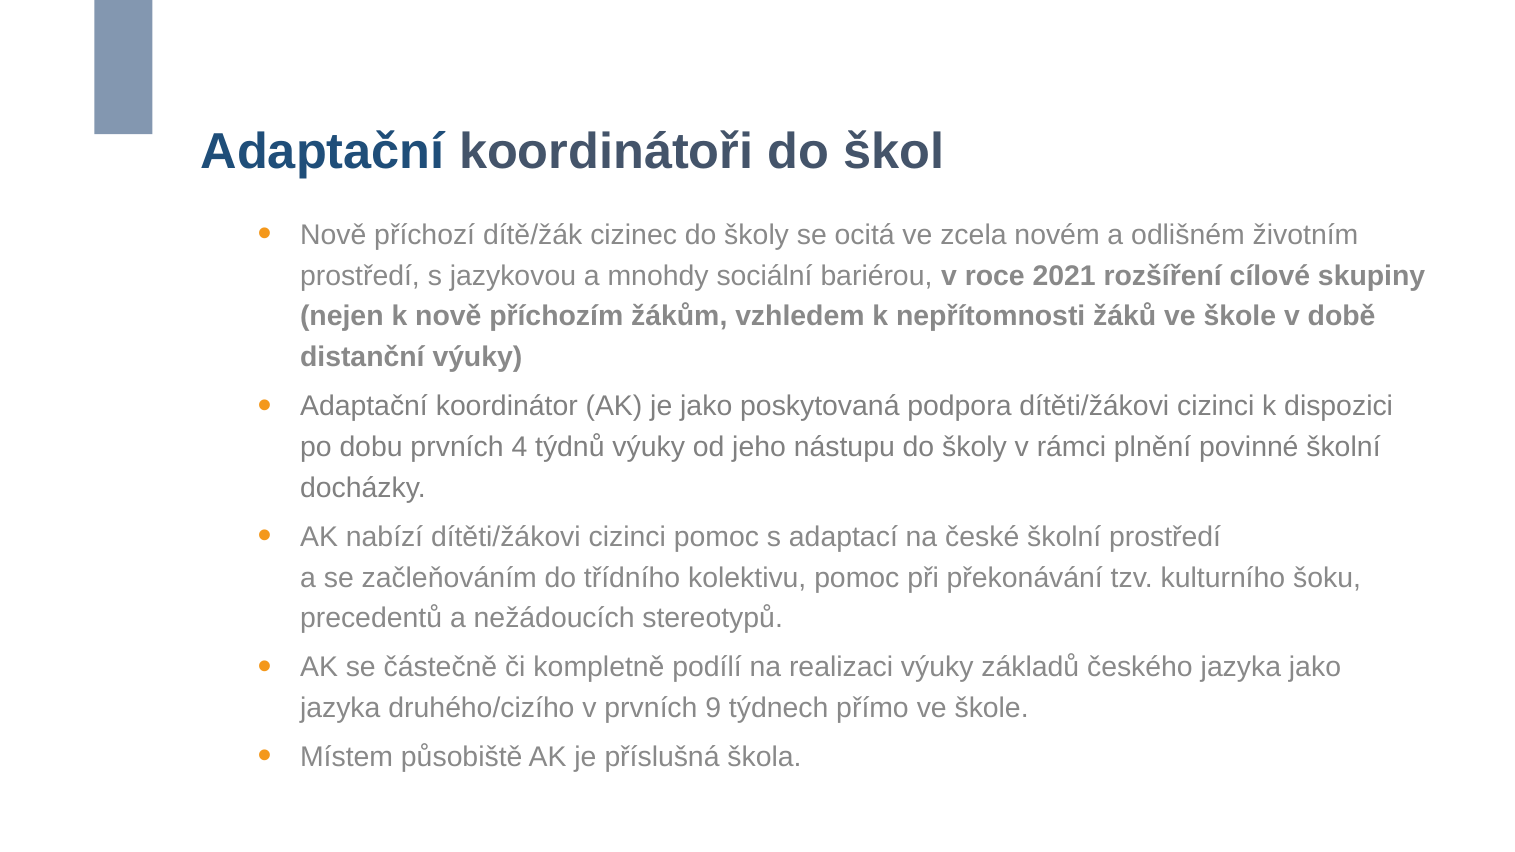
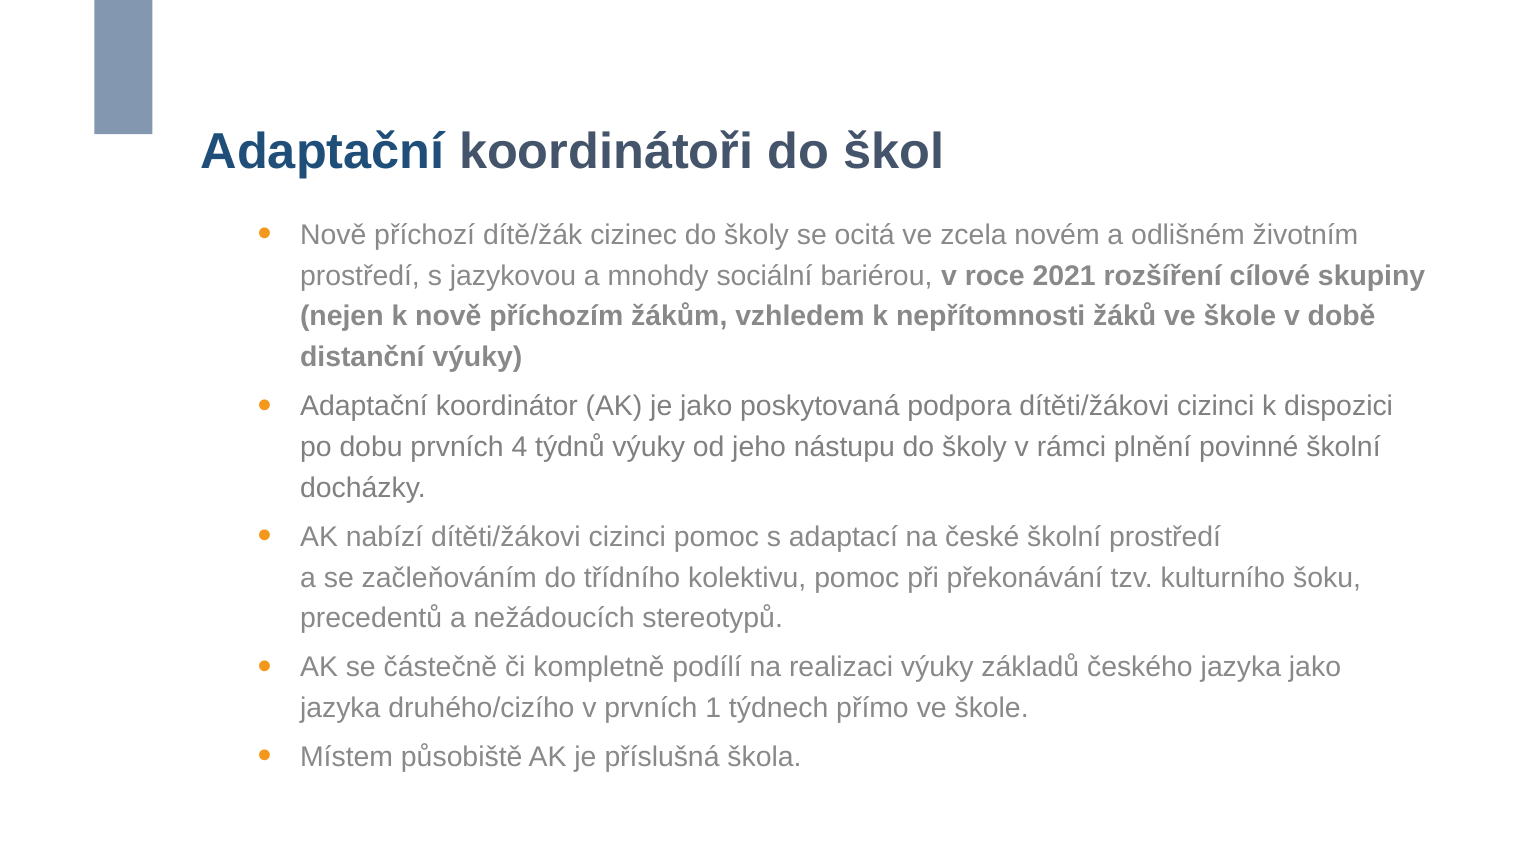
9: 9 -> 1 (713, 708)
